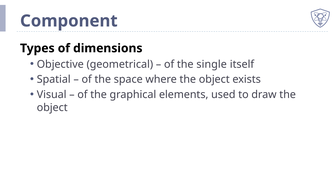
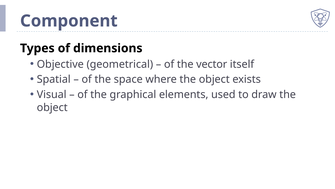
single: single -> vector (212, 64)
